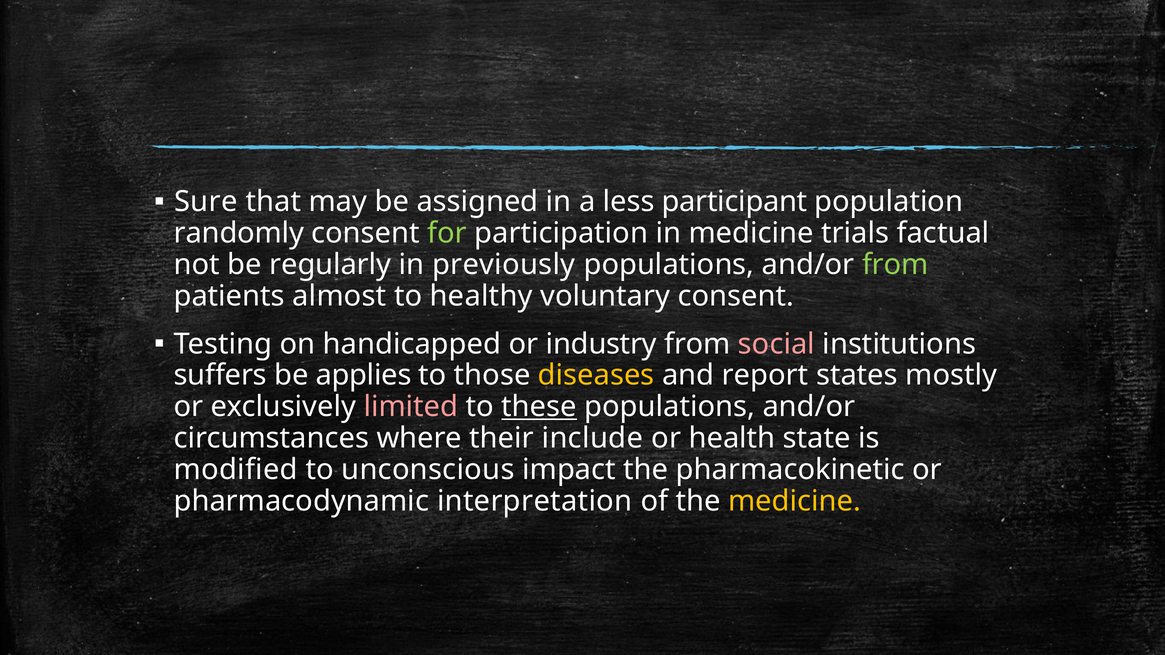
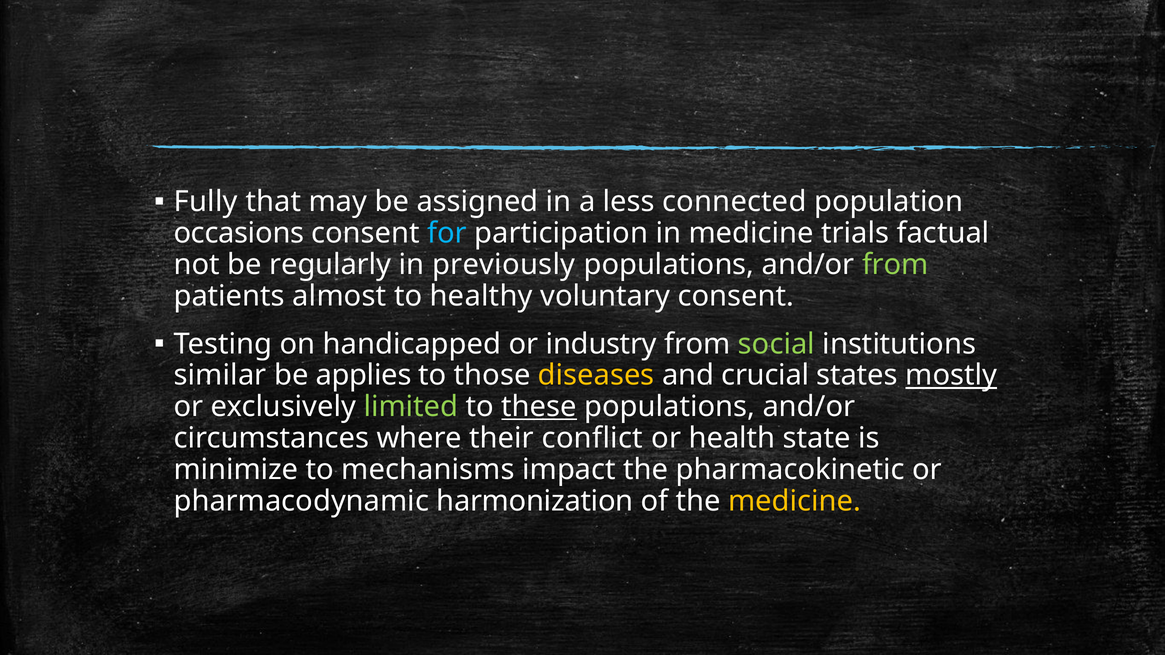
Sure: Sure -> Fully (206, 202)
participant: participant -> connected (734, 202)
randomly: randomly -> occasions (239, 233)
for colour: light green -> light blue (447, 233)
social colour: pink -> light green (776, 344)
suffers: suffers -> similar (220, 376)
report: report -> crucial (765, 376)
mostly underline: none -> present (951, 376)
limited colour: pink -> light green (411, 407)
include: include -> conflict (592, 438)
modified: modified -> minimize (236, 470)
unconscious: unconscious -> mechanisms (428, 470)
interpretation: interpretation -> harmonization (535, 501)
